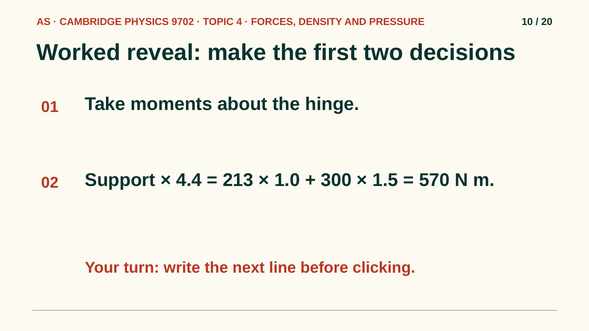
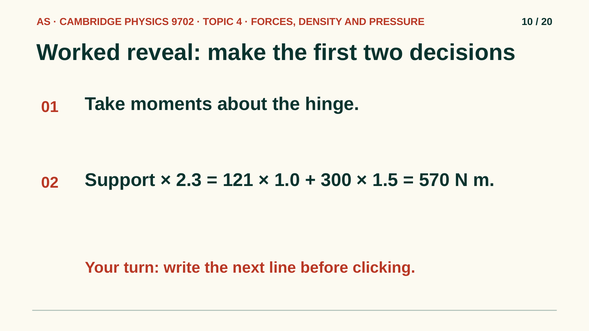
4.4: 4.4 -> 2.3 (189, 180)
213: 213 -> 121 (238, 180)
